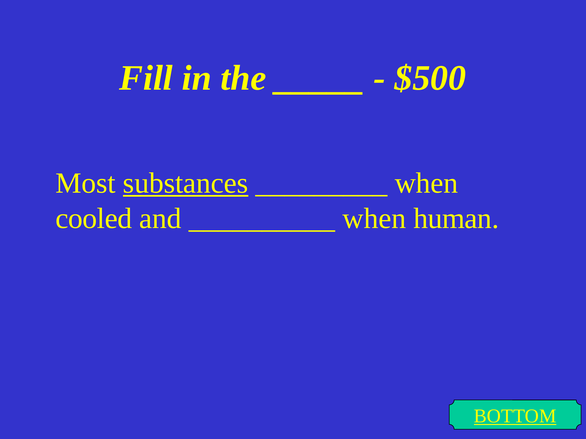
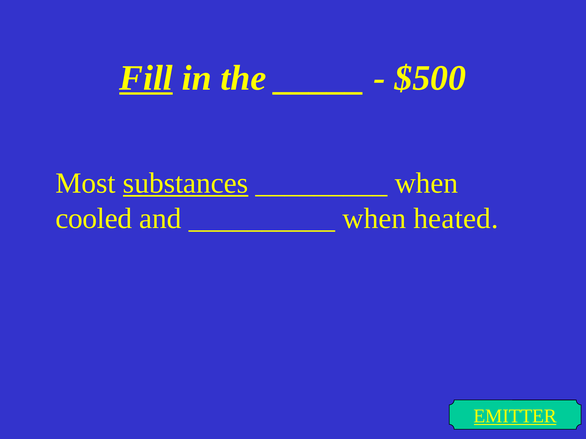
Fill underline: none -> present (146, 78)
human: human -> heated (456, 219)
BOTTOM: BOTTOM -> EMITTER (515, 416)
